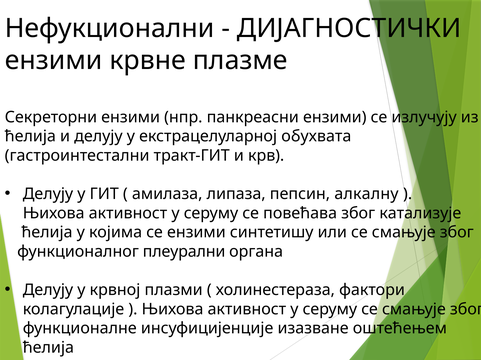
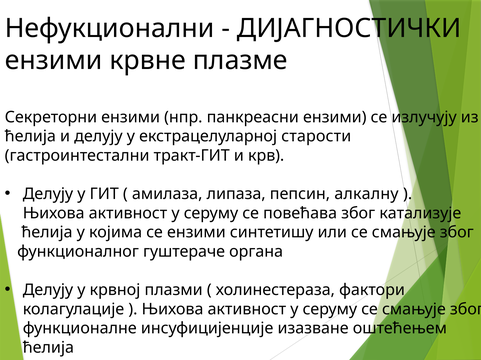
обухвата: обухвата -> старости (316, 137)
плеурални: плеурални -> гуштераче (184, 252)
